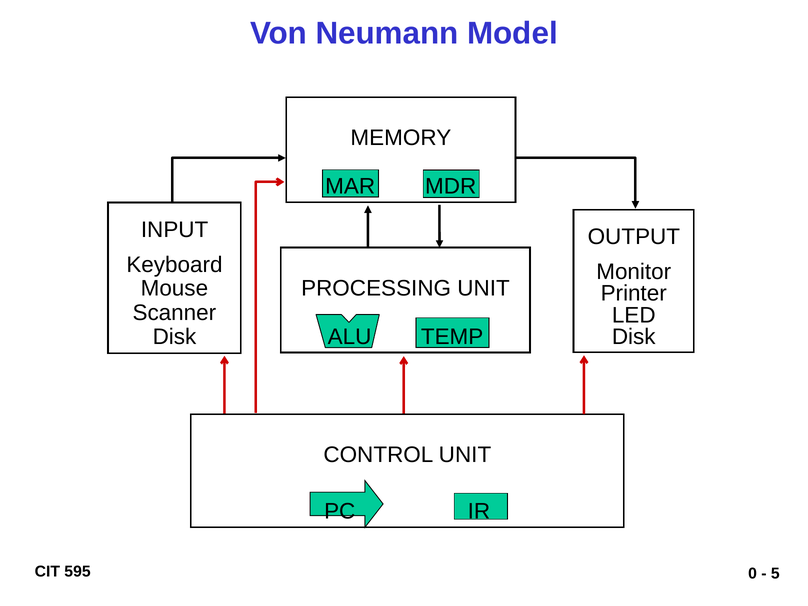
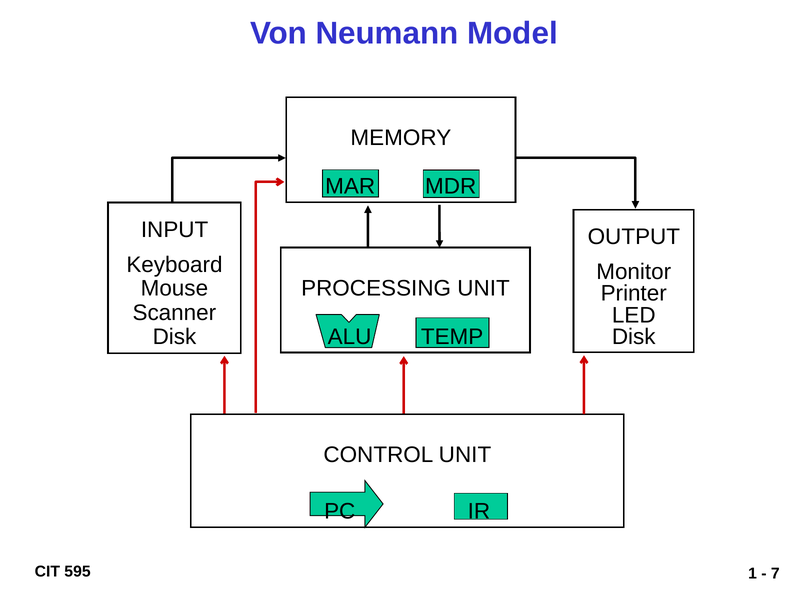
0: 0 -> 1 (753, 573)
5: 5 -> 7 (775, 573)
